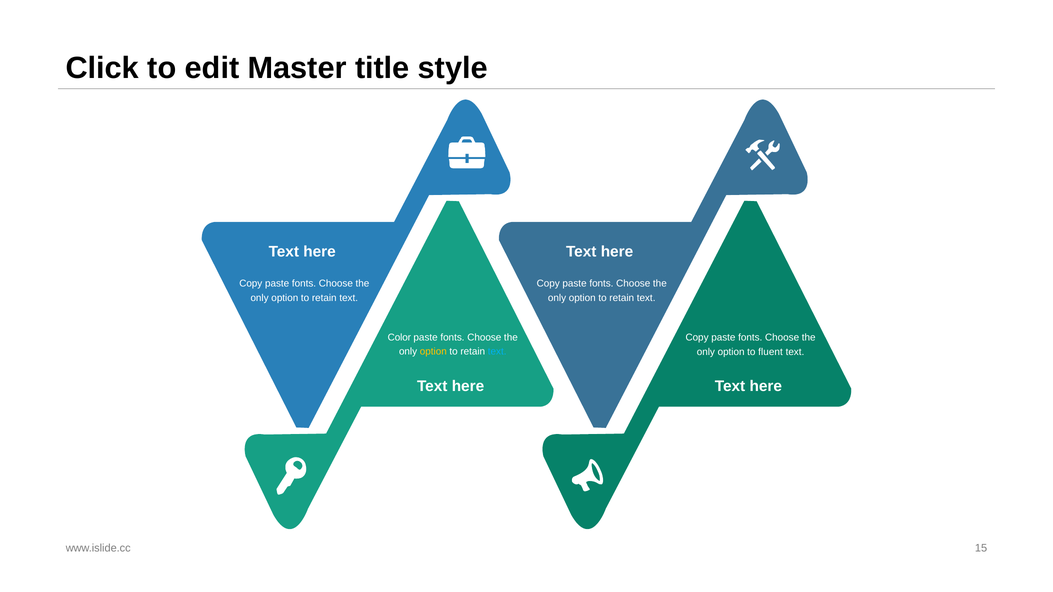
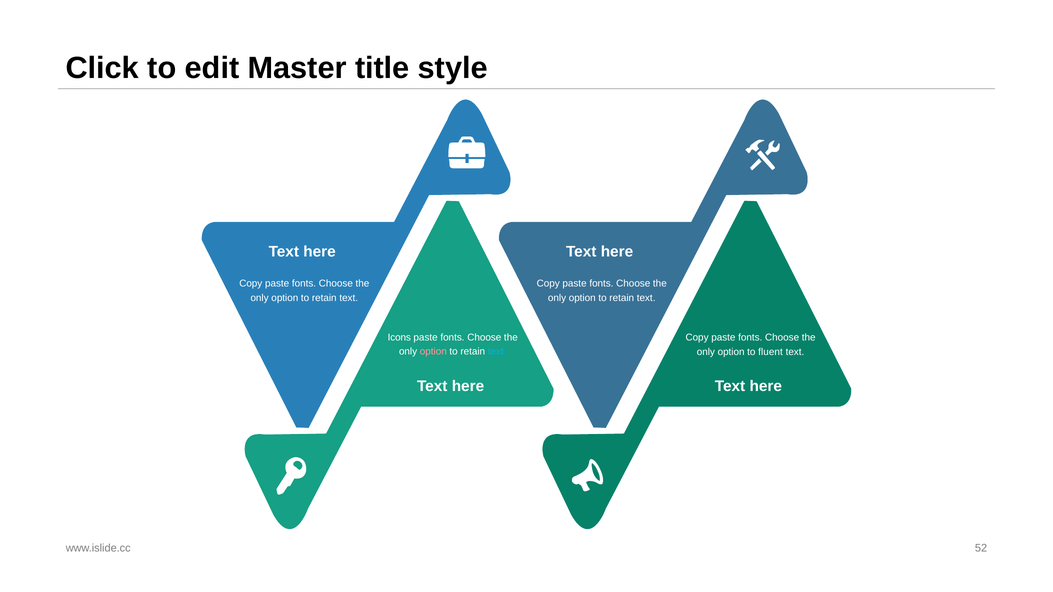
Color: Color -> Icons (399, 338)
option colour: yellow -> pink (433, 352)
15: 15 -> 52 (981, 549)
